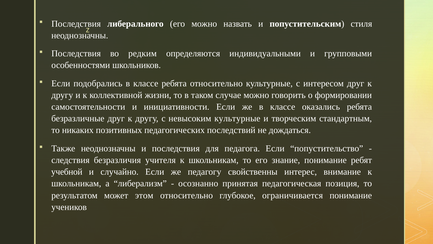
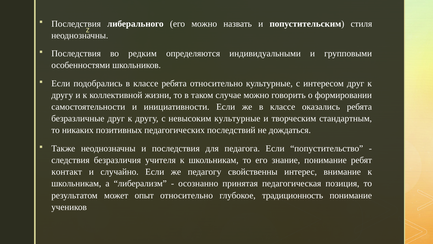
учебной: учебной -> контакт (67, 172)
этом: этом -> опыт (144, 195)
ограничивается: ограничивается -> традиционность (293, 195)
